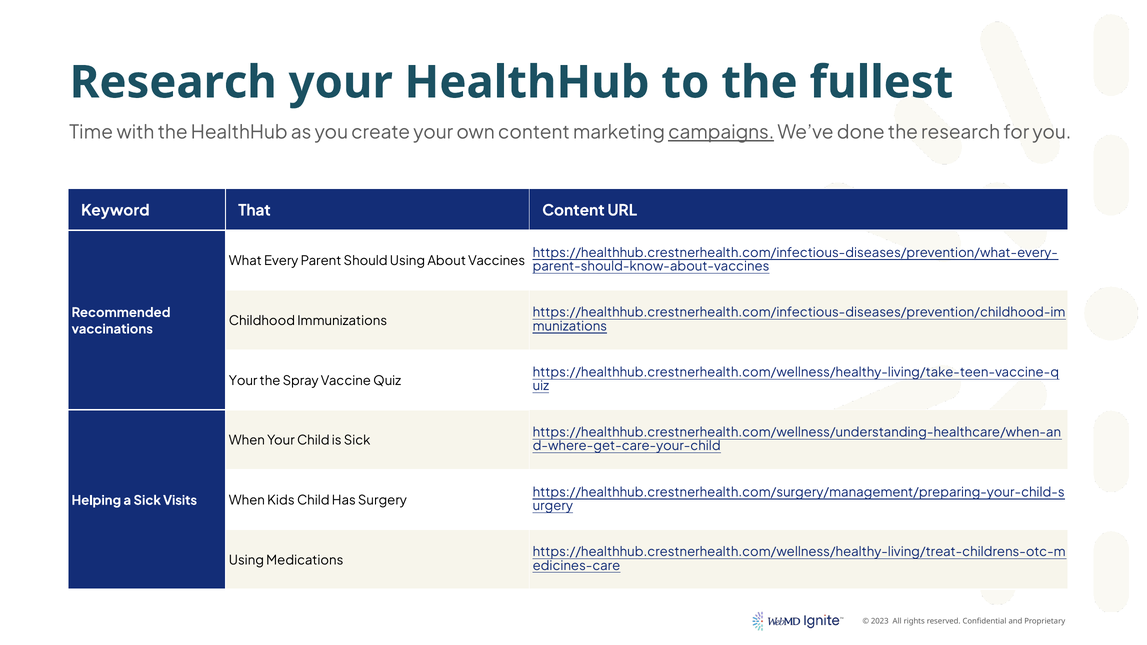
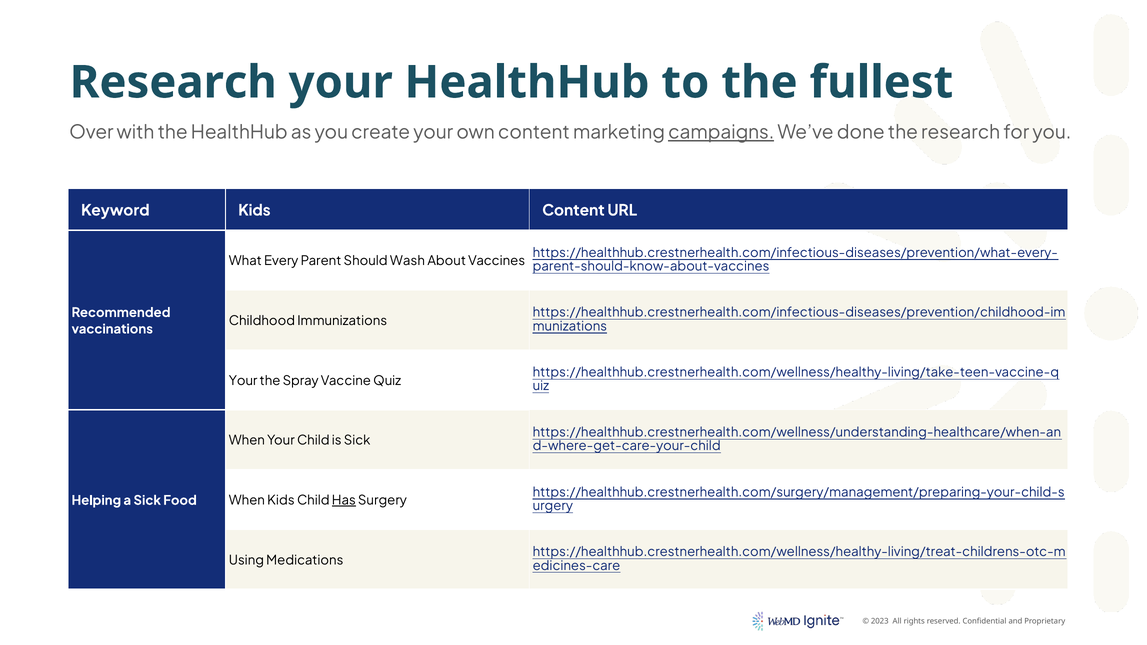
Time: Time -> Over (91, 133)
Keyword That: That -> Kids (254, 211)
Should Using: Using -> Wash (407, 261)
Visits: Visits -> Food (180, 501)
Has underline: none -> present (344, 501)
